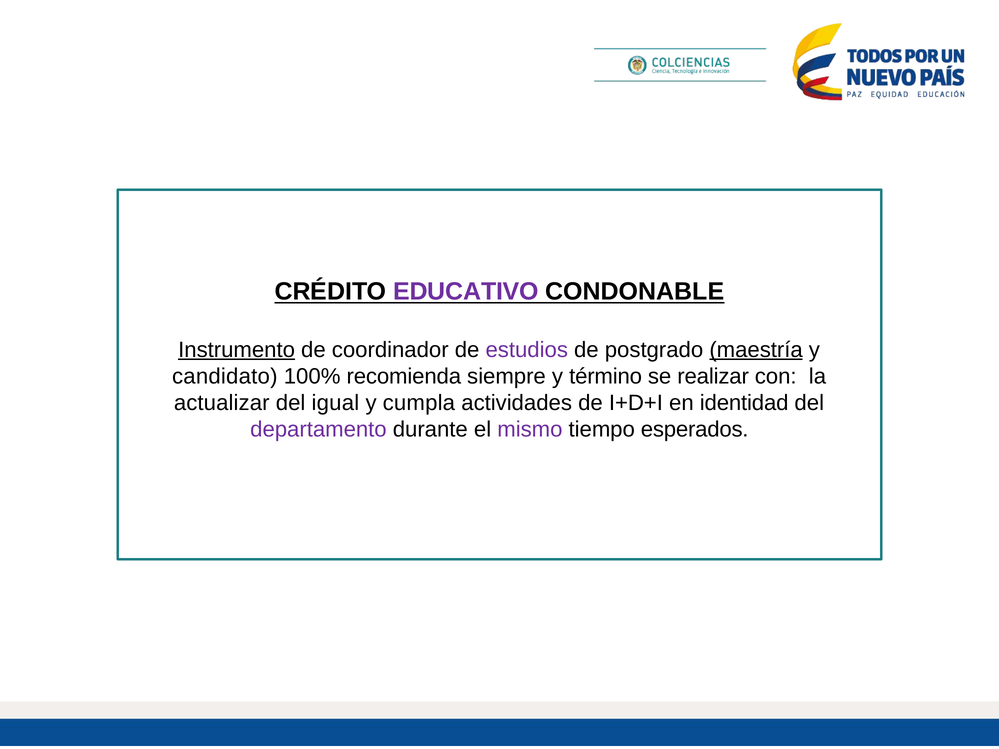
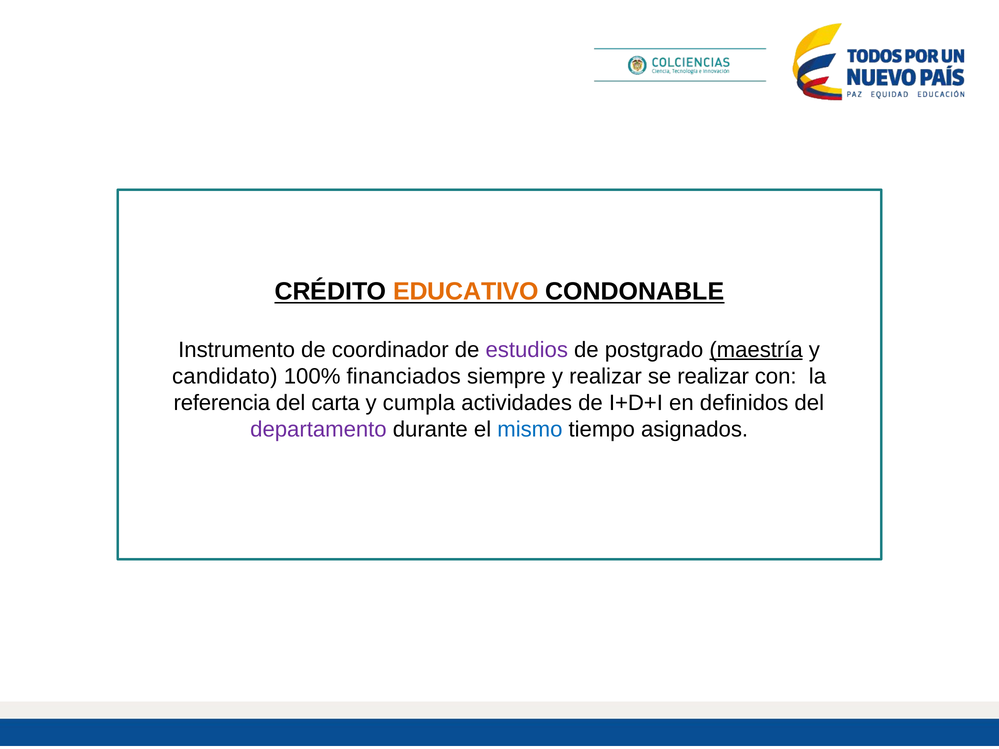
EDUCATIVO colour: purple -> orange (466, 292)
Instrumento underline: present -> none (237, 350)
recomienda: recomienda -> financiados (404, 377)
y término: término -> realizar (606, 377)
actualizar: actualizar -> referencia (222, 403)
igual: igual -> carta (336, 403)
identidad: identidad -> definidos (744, 403)
mismo colour: purple -> blue (530, 430)
esperados: esperados -> asignados (695, 430)
